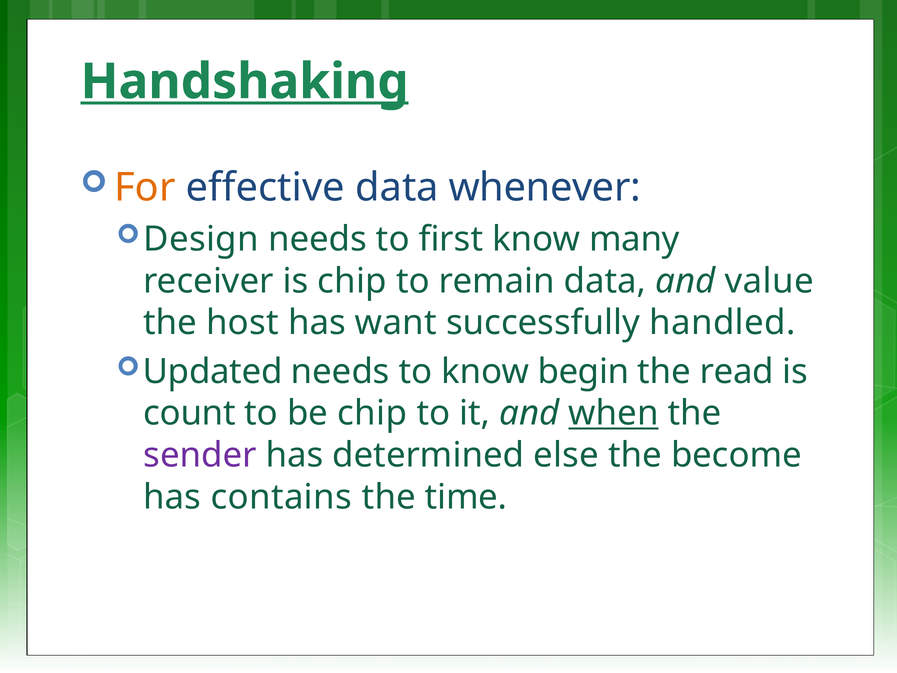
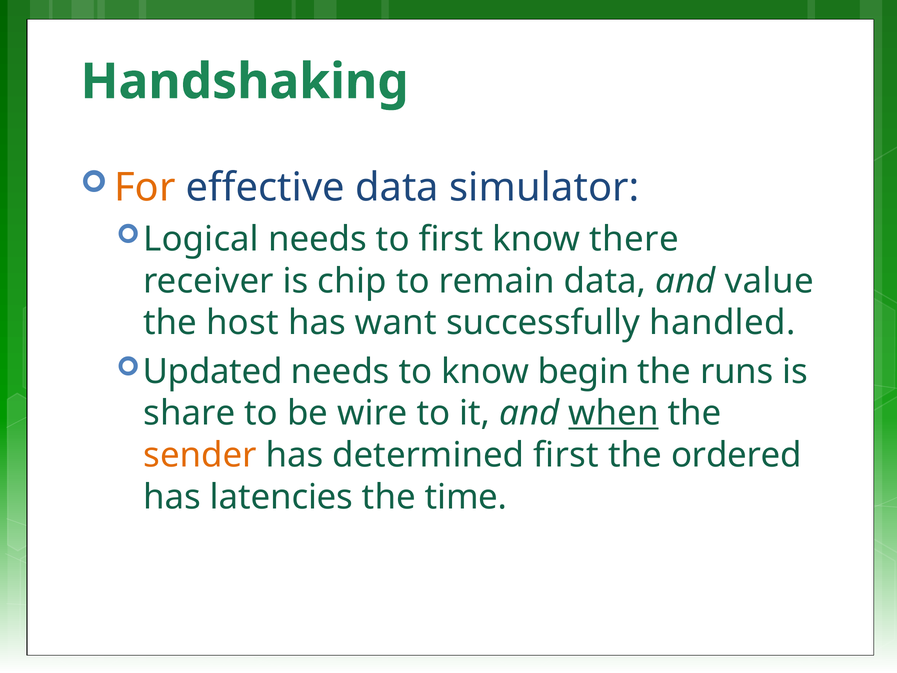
Handshaking underline: present -> none (245, 82)
whenever: whenever -> simulator (544, 188)
Design: Design -> Logical (201, 239)
many: many -> there (634, 239)
read: read -> runs (737, 372)
count: count -> share (189, 413)
be chip: chip -> wire (372, 413)
sender colour: purple -> orange (200, 455)
determined else: else -> first (566, 455)
become: become -> ordered (736, 455)
contains: contains -> latencies (282, 497)
